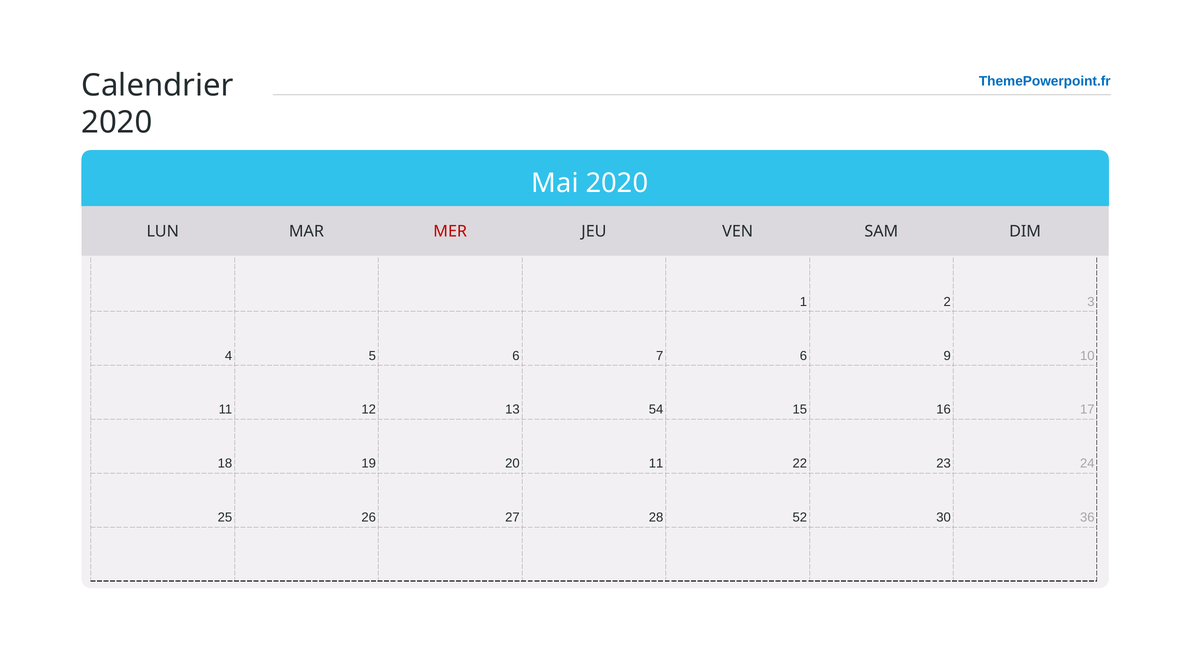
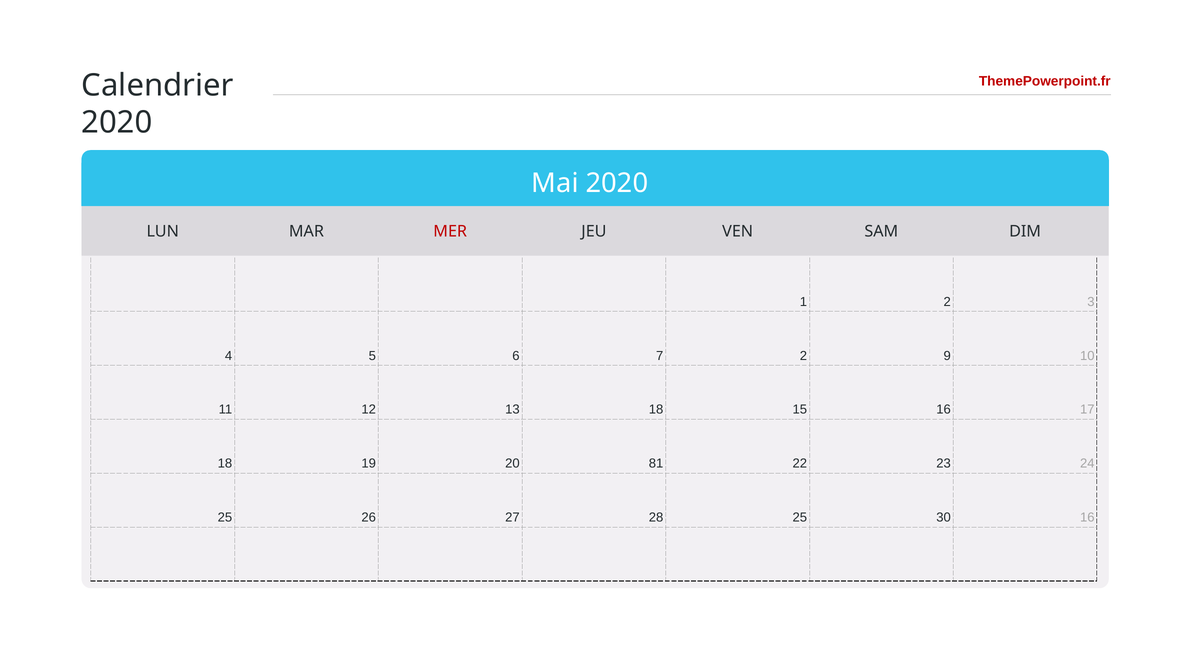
ThemePowerpoint.fr colour: blue -> red (1045, 81)
7 6: 6 -> 2 (803, 356)
13 54: 54 -> 18 (656, 410)
20 11: 11 -> 81 (656, 464)
28 52: 52 -> 25 (800, 518)
30 36: 36 -> 16 (1087, 518)
